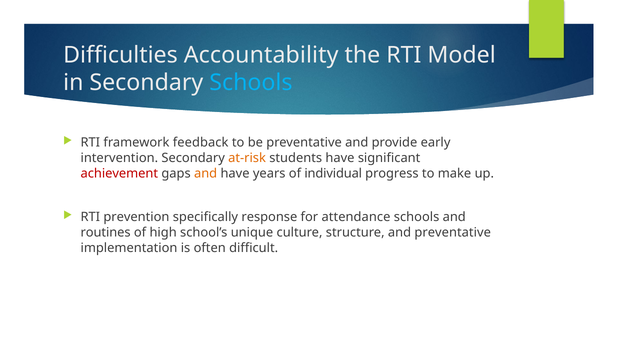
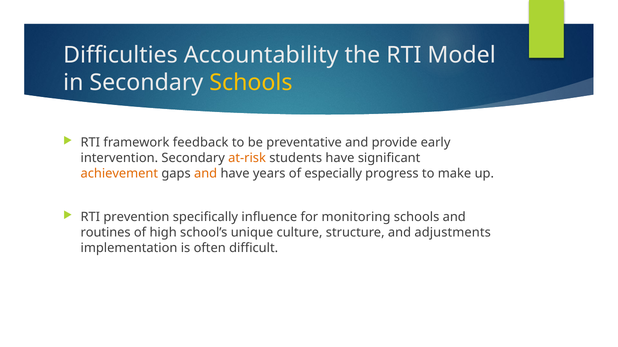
Schools colour: light blue -> yellow (251, 83)
achievement colour: red -> orange (119, 174)
individual: individual -> especially (333, 174)
response: response -> influence (269, 218)
attendance: attendance -> monitoring (356, 218)
and preventative: preventative -> adjustments (453, 233)
